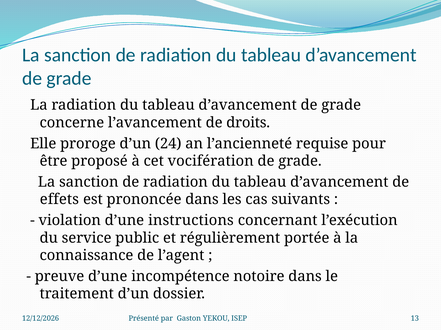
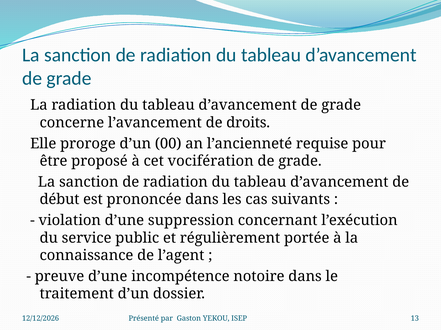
24: 24 -> 00 (168, 144)
effets: effets -> début (60, 200)
instructions: instructions -> suppression (191, 221)
